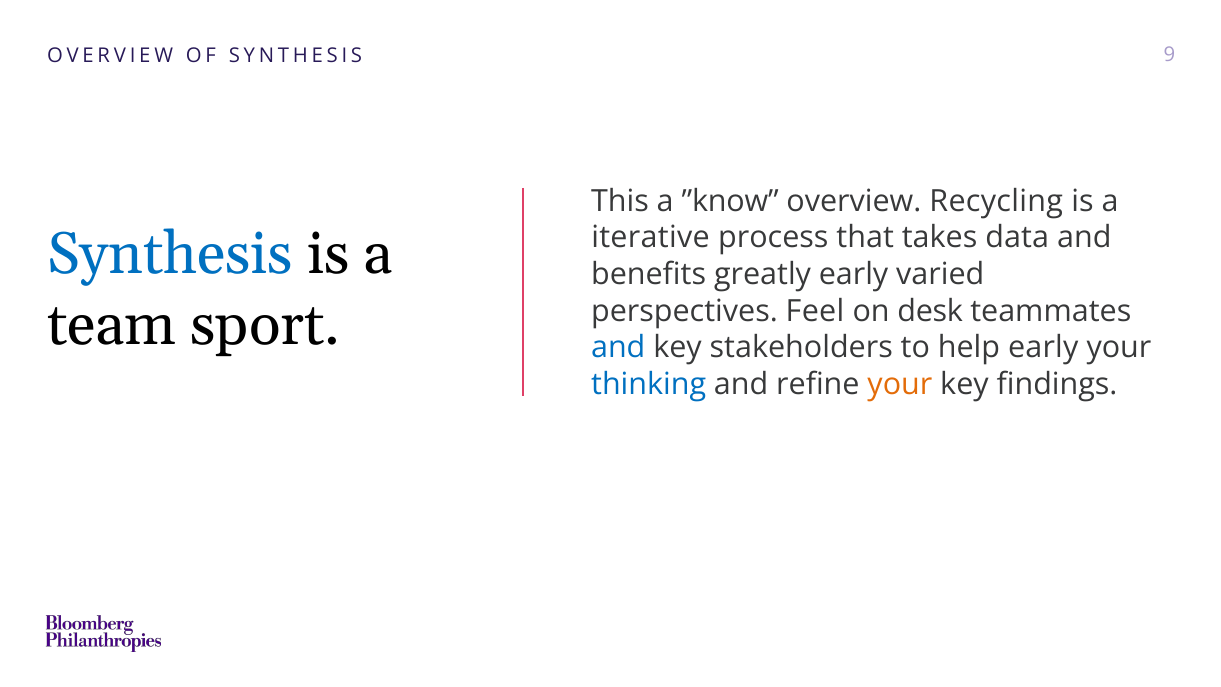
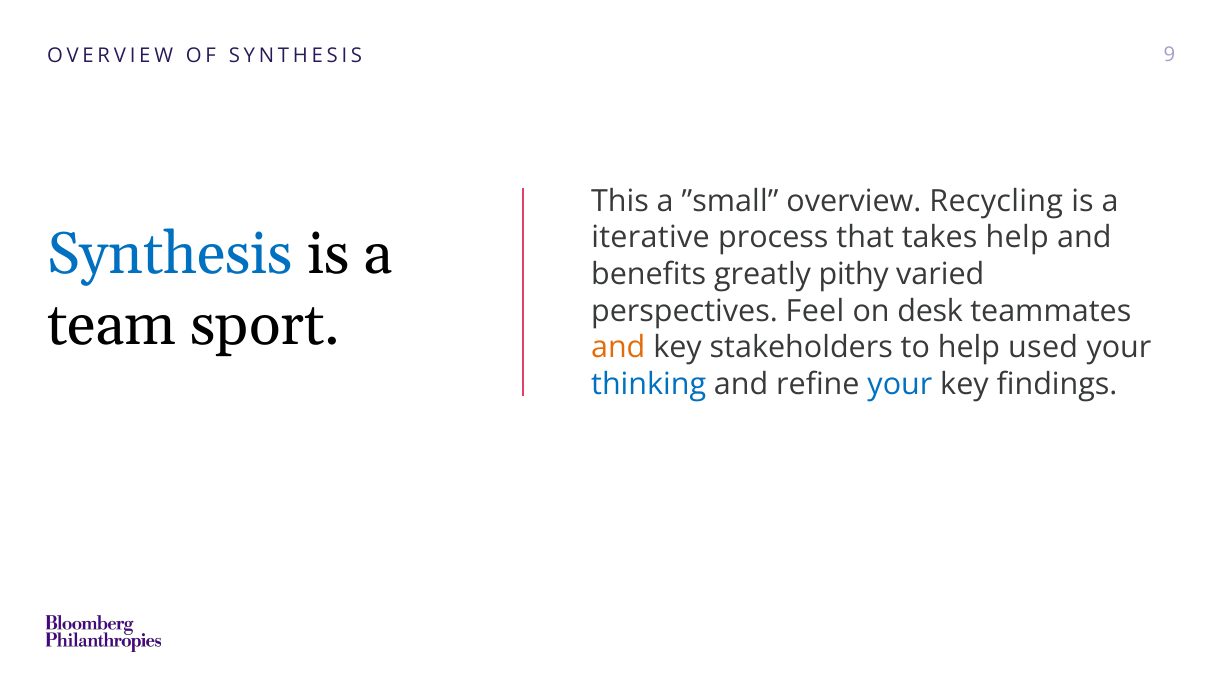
”know: ”know -> ”small (730, 201)
takes data: data -> help (1017, 238)
greatly early: early -> pithy (854, 274)
and colour: blue -> orange (618, 348)
help early: early -> used (1043, 348)
your colour: orange -> blue (900, 384)
